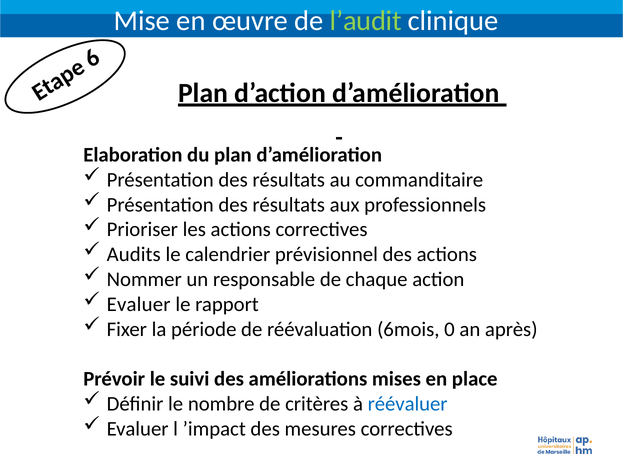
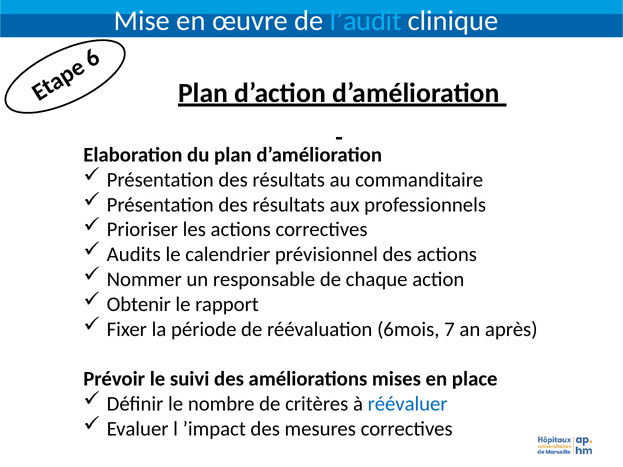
l’audit colour: light green -> light blue (366, 21)
Evaluer: Evaluer -> Obtenir (139, 304)
0: 0 -> 7 (449, 329)
